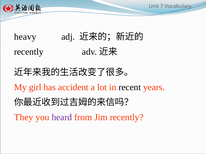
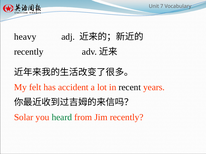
girl: girl -> felt (35, 88)
They: They -> Solar (24, 118)
heard colour: purple -> green (62, 118)
